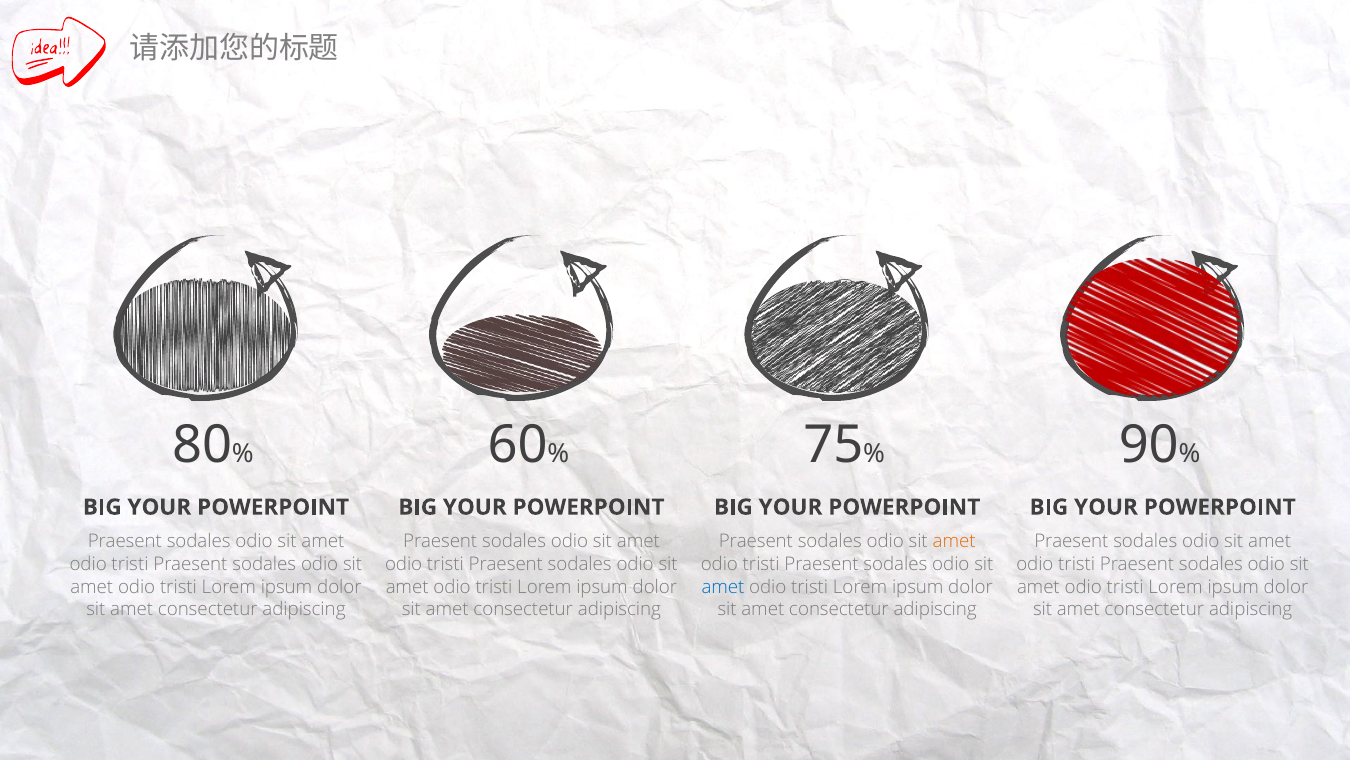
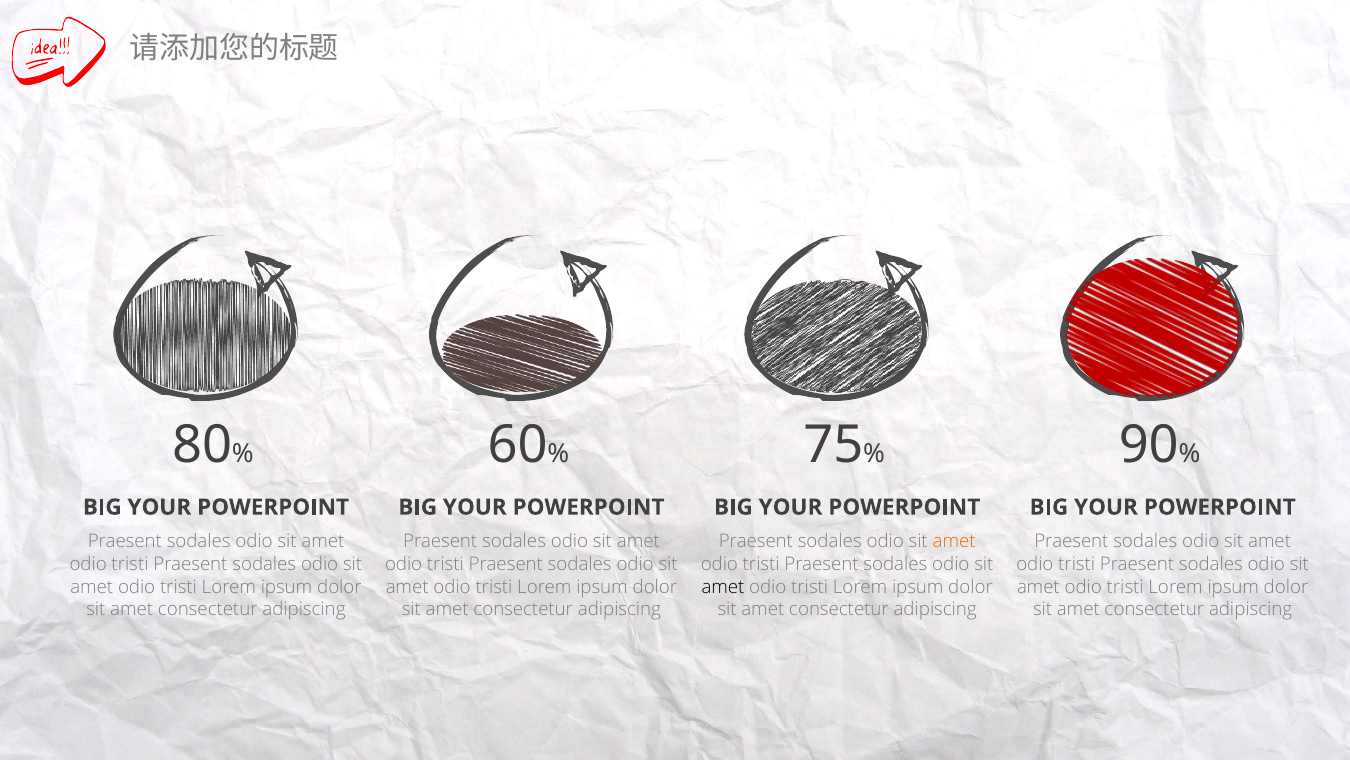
amet colour: blue -> black (723, 587)
